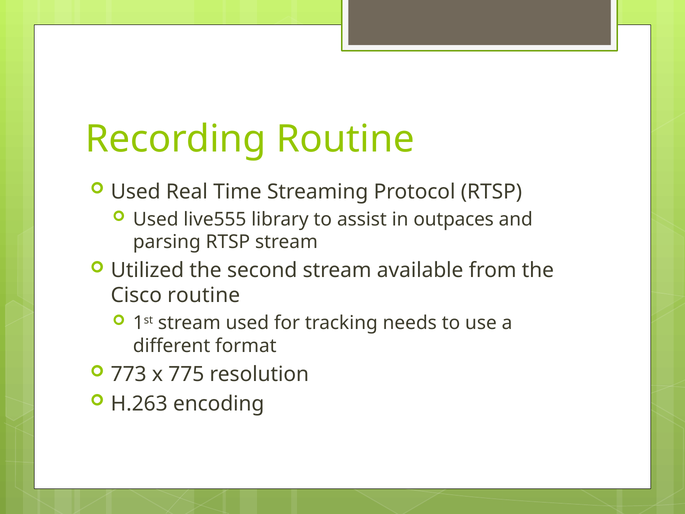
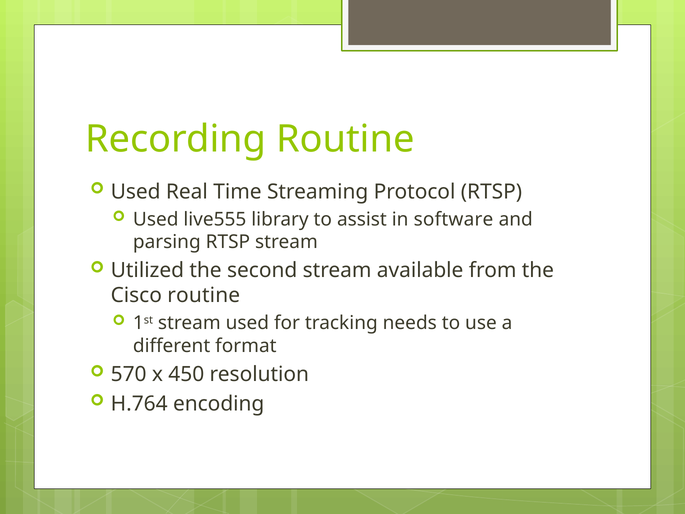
outpaces: outpaces -> software (453, 219)
773: 773 -> 570 (129, 374)
775: 775 -> 450 (186, 374)
H.263: H.263 -> H.764 (139, 403)
